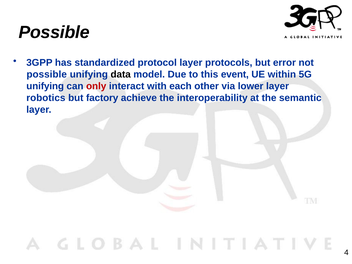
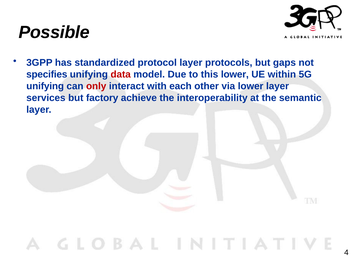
error: error -> gaps (284, 63)
possible: possible -> specifies (47, 74)
data colour: black -> red (121, 74)
this event: event -> lower (235, 74)
robotics: robotics -> services (46, 98)
